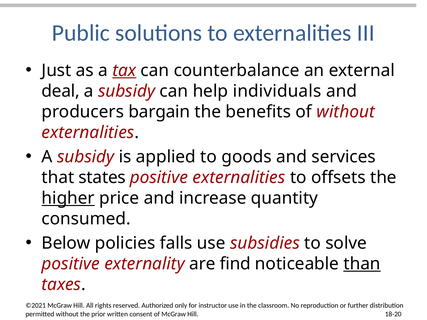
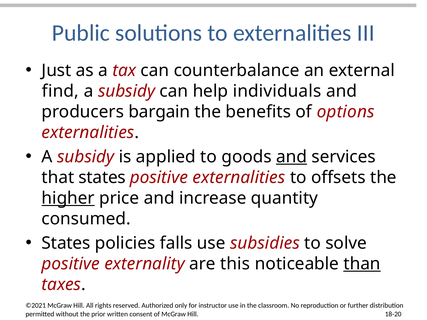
tax underline: present -> none (124, 71)
deal: deal -> find (60, 91)
of without: without -> options (346, 112)
and underline: none -> present (292, 157)
Below: Below -> States (66, 243)
find: find -> this (235, 264)
